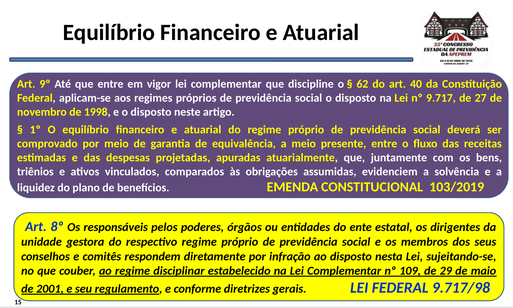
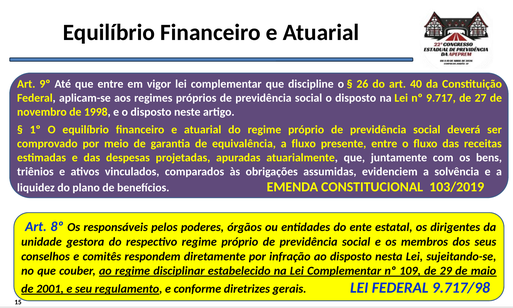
62: 62 -> 26 (362, 84)
a meio: meio -> fluxo (304, 144)
